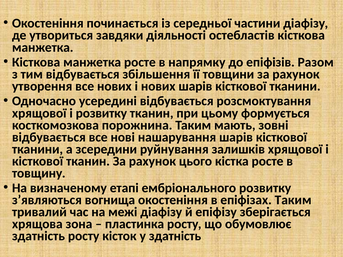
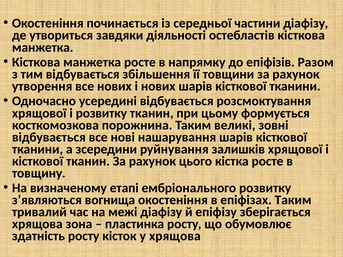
мають: мають -> великі (235, 125)
у здатність: здатність -> хрящова (175, 236)
